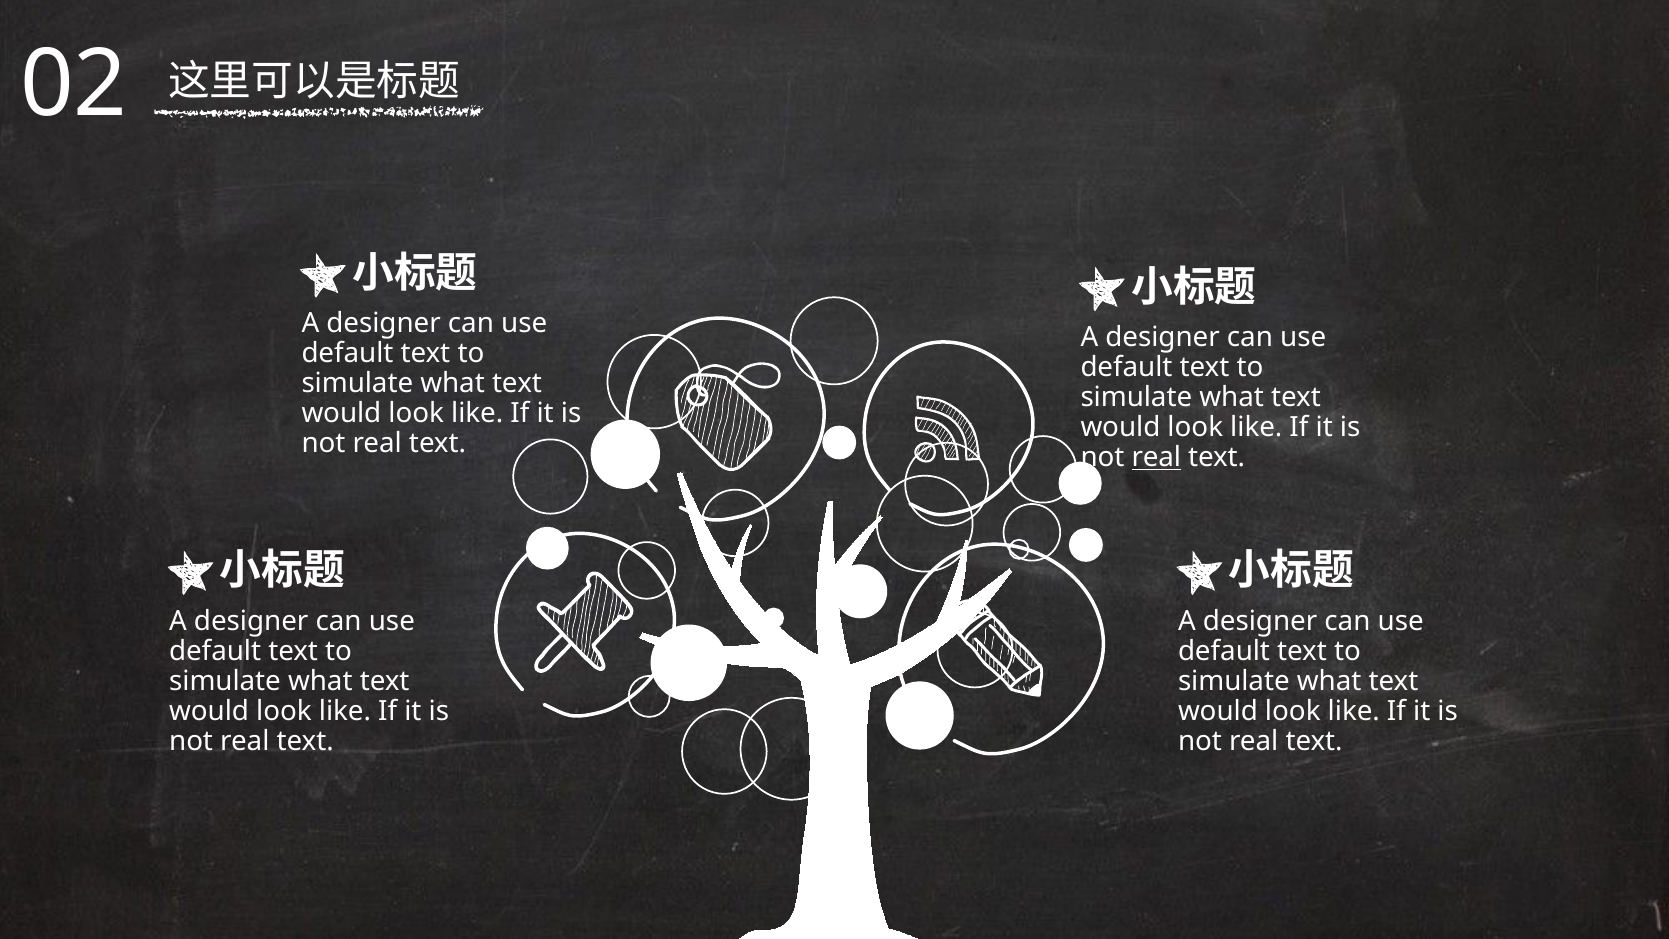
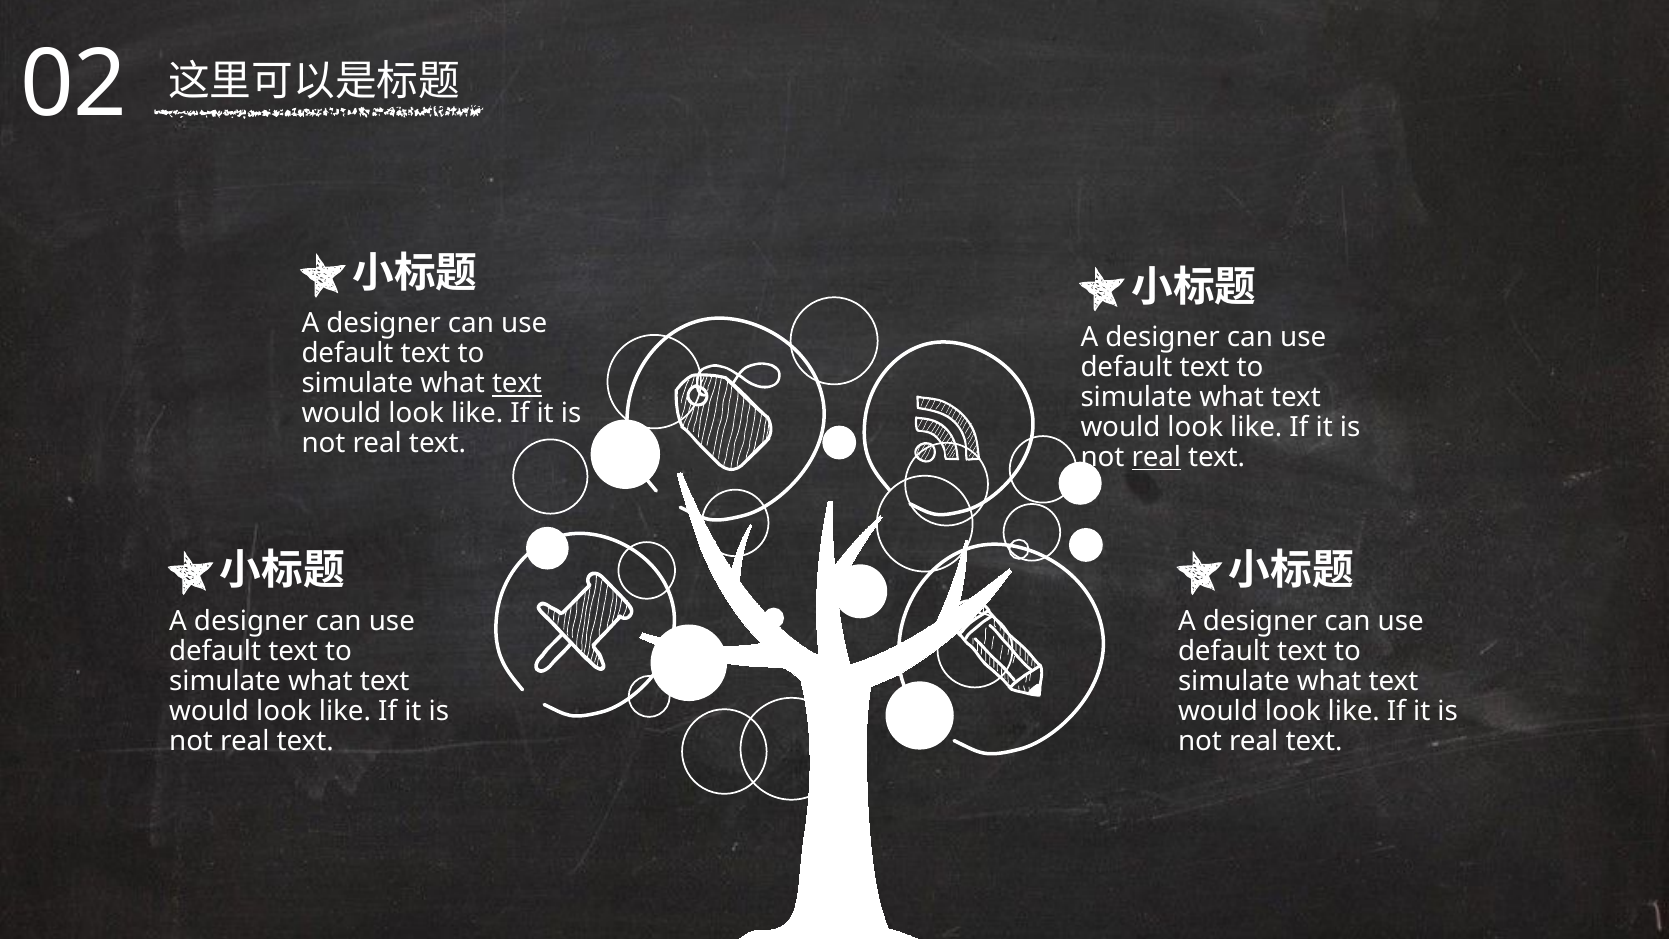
text underline: none -> present (517, 384)
